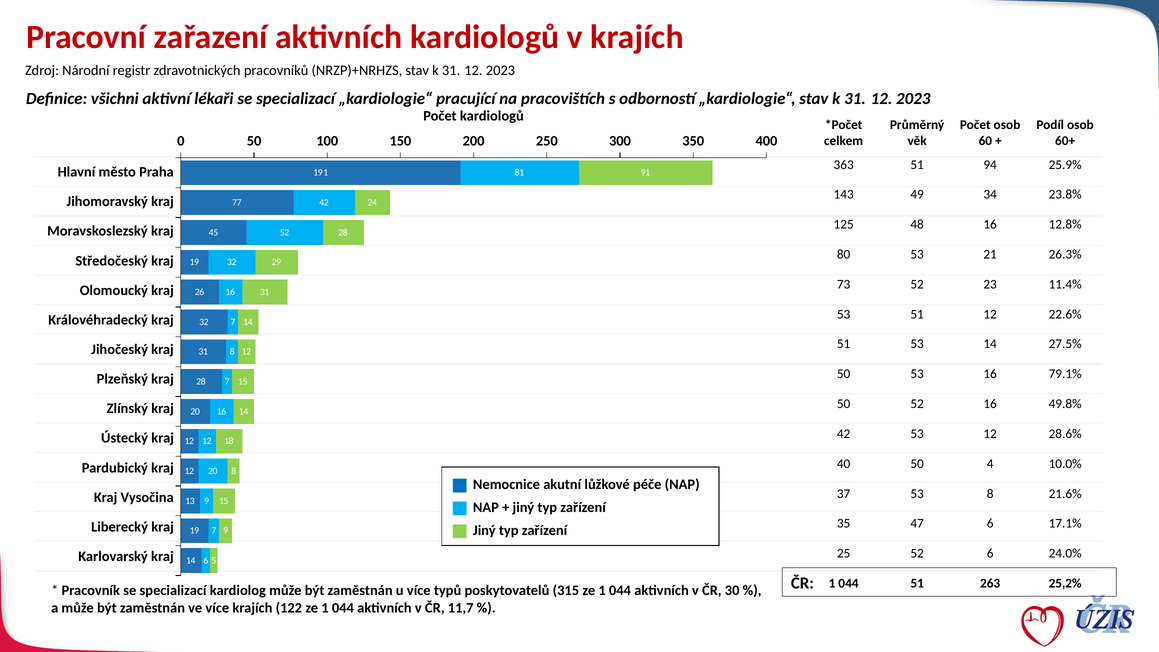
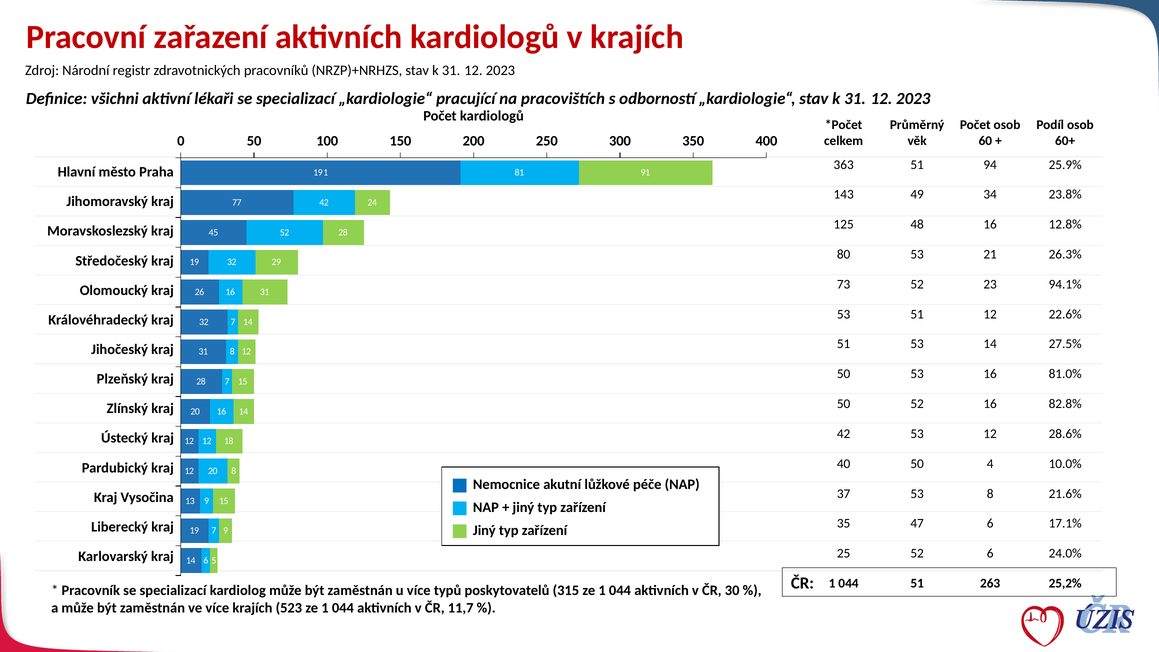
11.4%: 11.4% -> 94.1% (1065, 284)
79.1%: 79.1% -> 81.0% (1065, 374)
49.8%: 49.8% -> 82.8% (1065, 404)
122: 122 -> 523 (289, 608)
